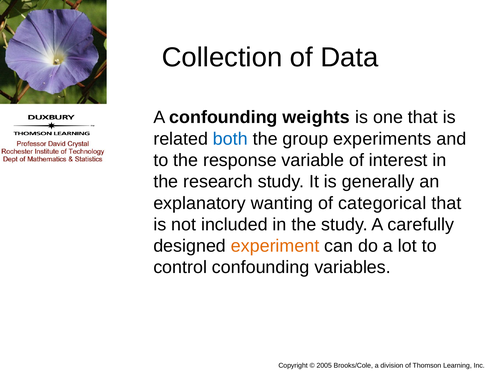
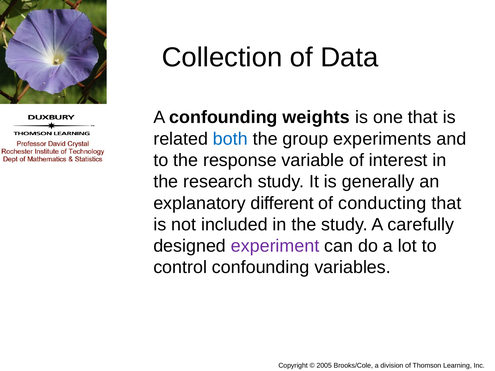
wanting: wanting -> different (282, 203)
categorical: categorical -> conducting (382, 203)
experiment colour: orange -> purple (275, 246)
